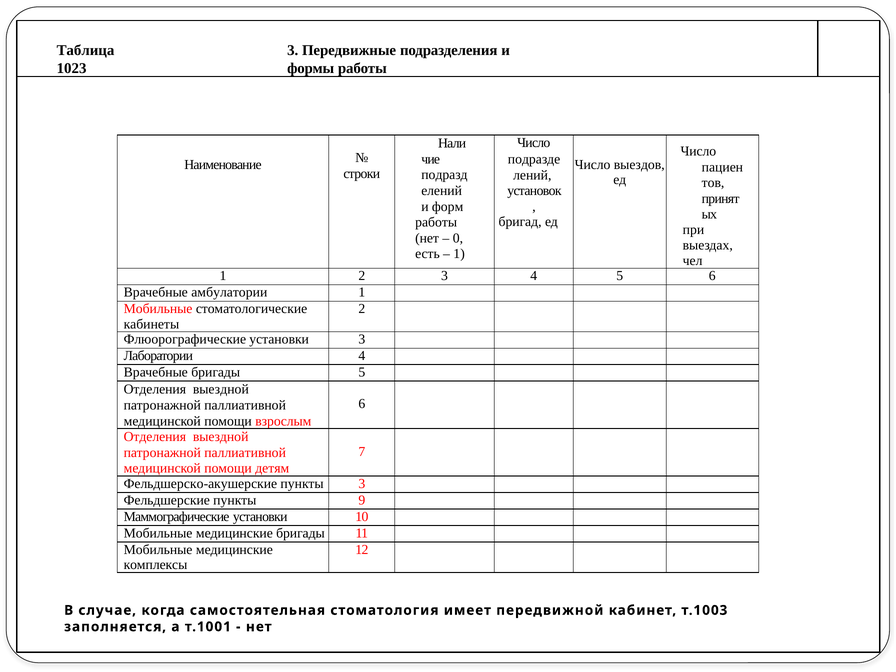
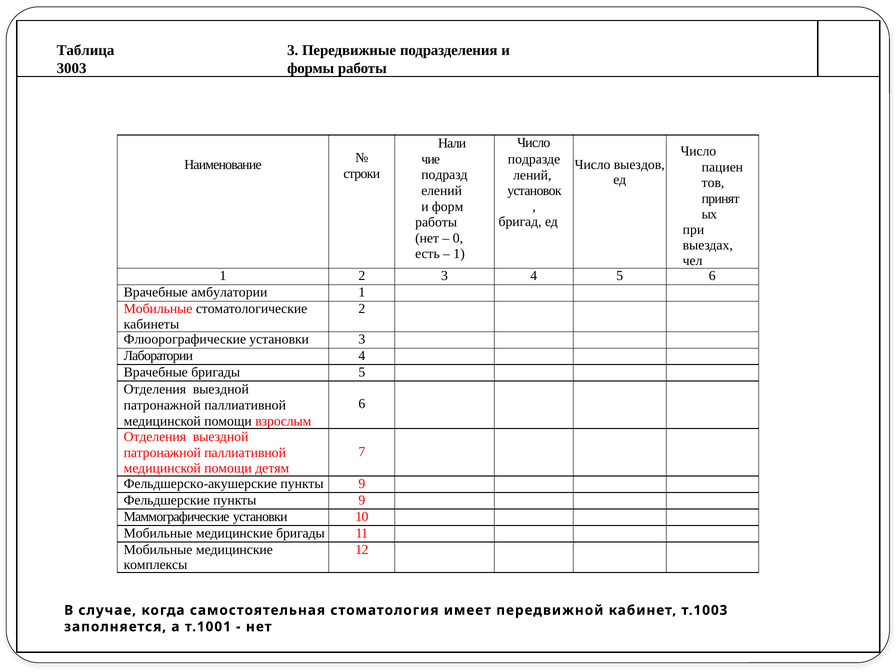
1023: 1023 -> 3003 (72, 68)
Фельдшерско-акушерские пункты 3: 3 -> 9 (362, 484)
